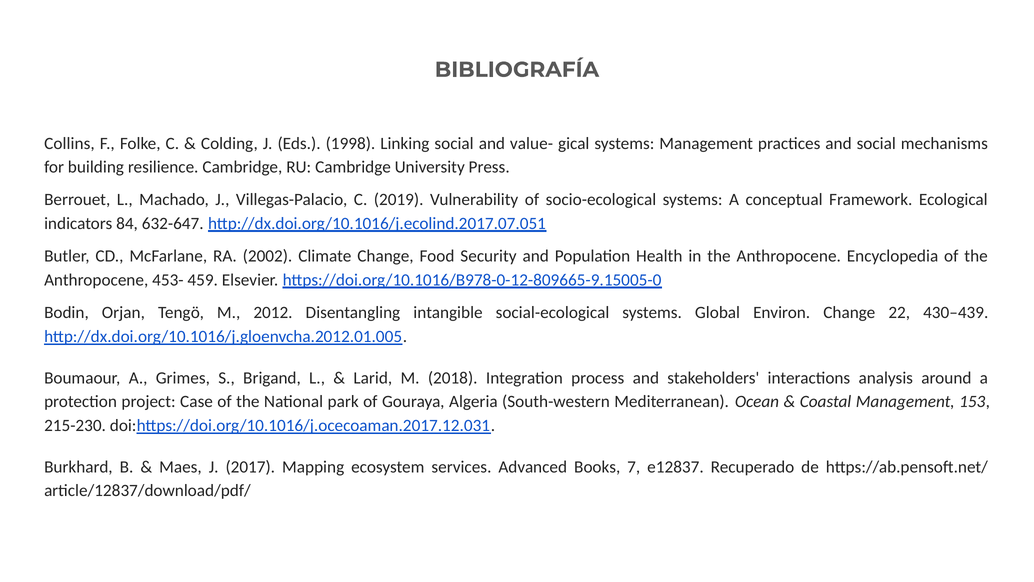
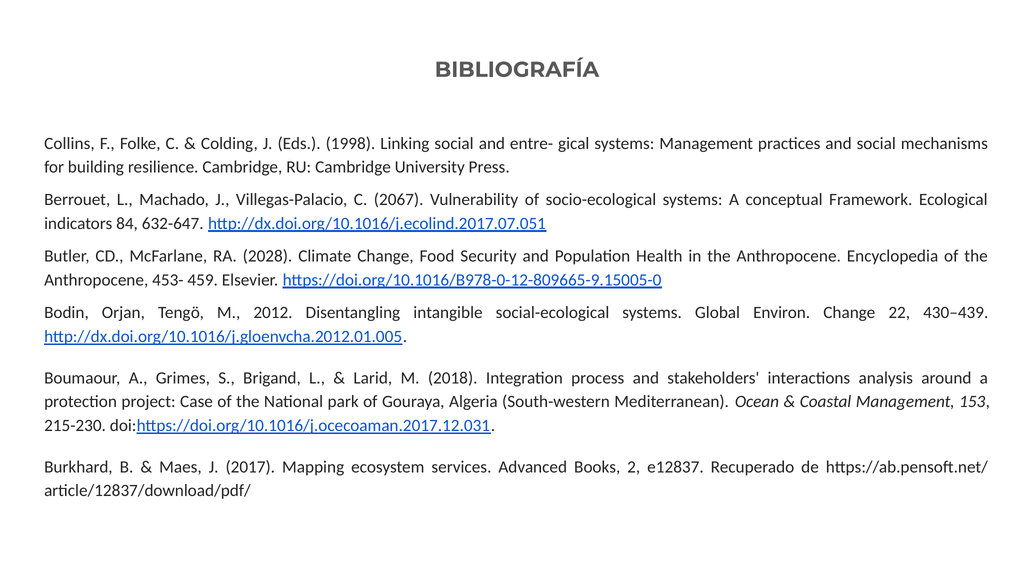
value-: value- -> entre- (532, 143)
2019: 2019 -> 2067 (399, 199)
2002: 2002 -> 2028 (268, 256)
7: 7 -> 2 (634, 467)
